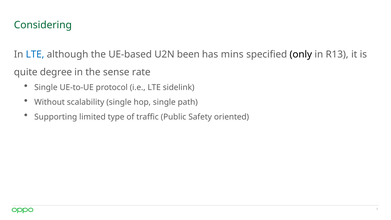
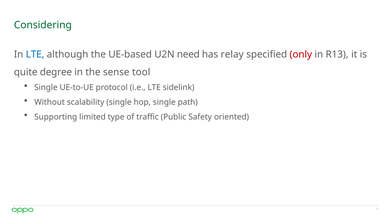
been: been -> need (188, 54)
mins: mins -> relay (232, 54)
only colour: black -> red (301, 54)
rate: rate -> tool (141, 72)
